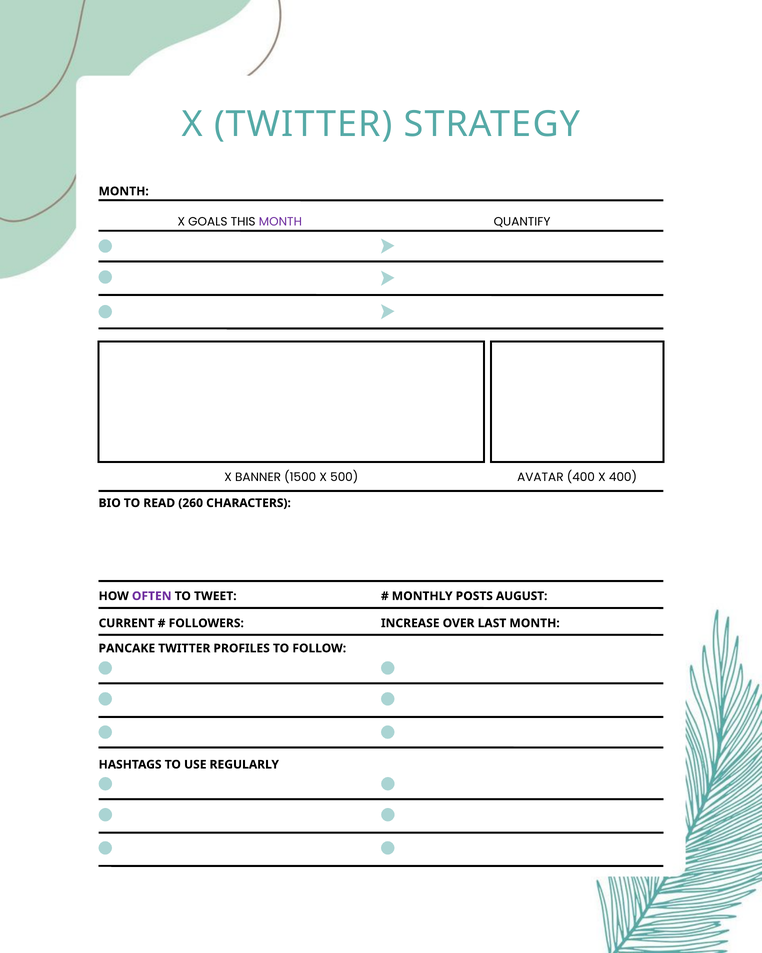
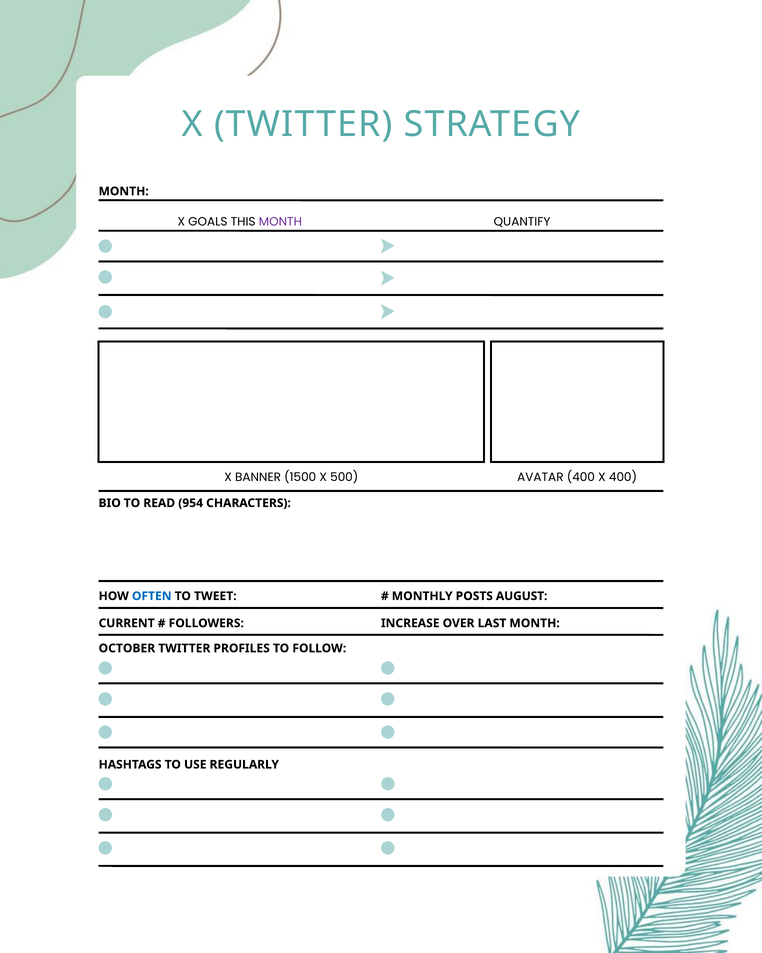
260: 260 -> 954 (191, 503)
OFTEN colour: purple -> blue (152, 596)
PANCAKE: PANCAKE -> OCTOBER (127, 648)
